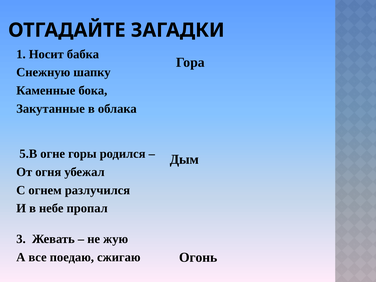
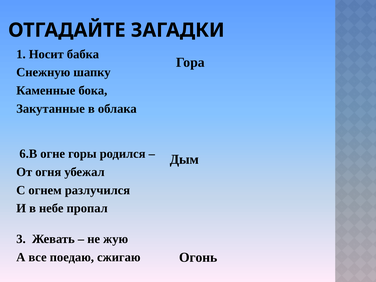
5.В: 5.В -> 6.В (28, 154)
